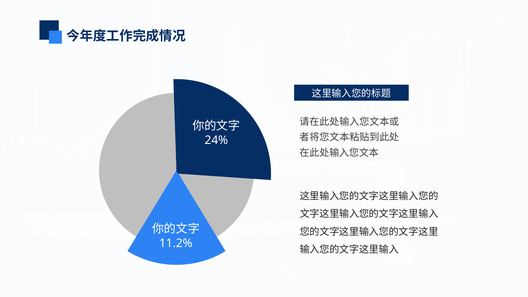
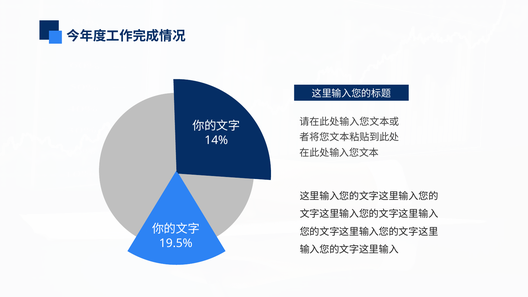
24%: 24% -> 14% (216, 140)
11.2%: 11.2% -> 19.5% (176, 243)
